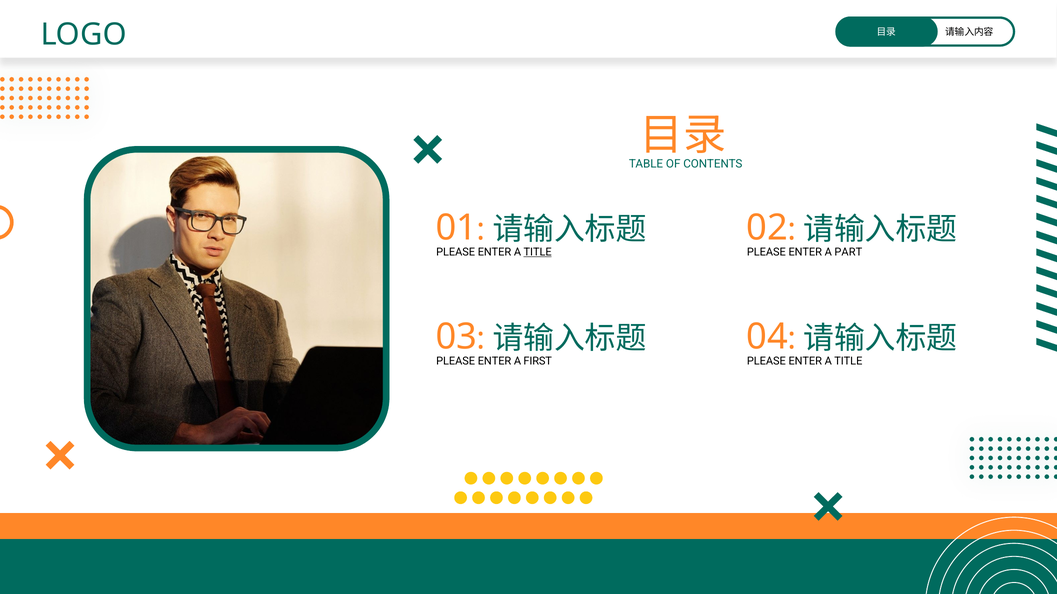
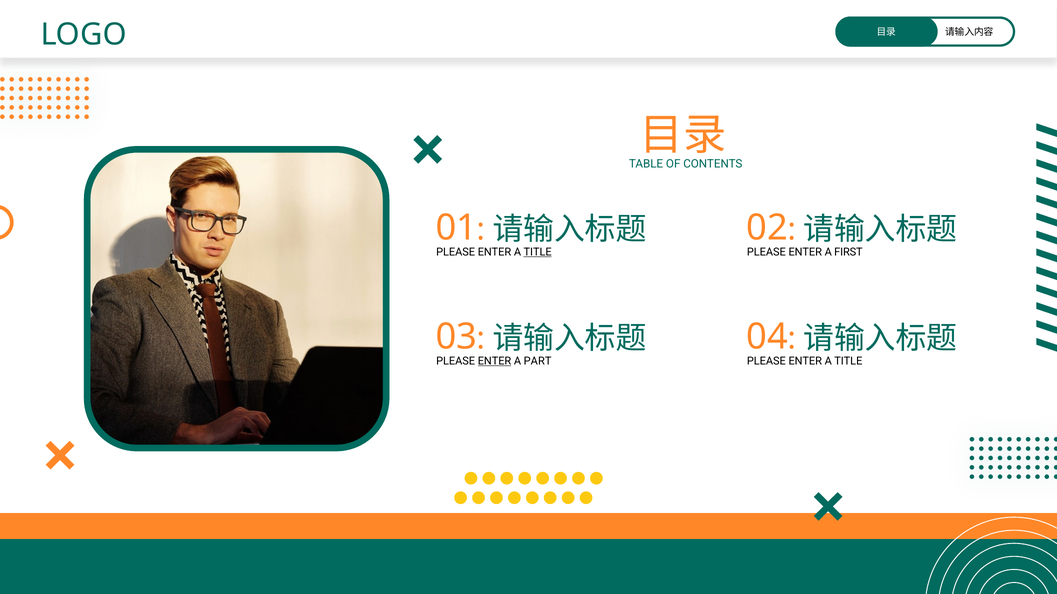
PART: PART -> FIRST (848, 252)
ENTER underline: none -> present (495, 361)
FIRST: FIRST -> PART (538, 361)
